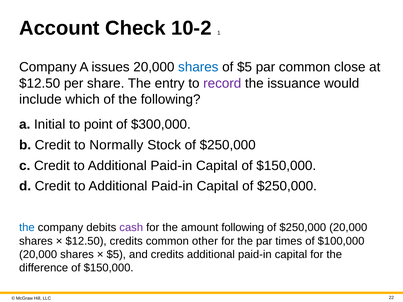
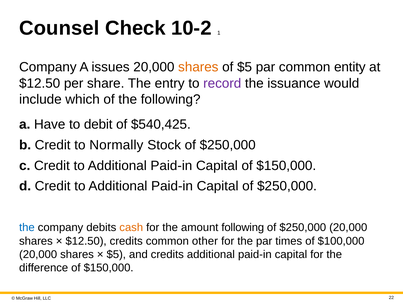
Account: Account -> Counsel (59, 28)
shares colour: blue -> orange (198, 67)
close: close -> entity (350, 67)
Initial: Initial -> Have (50, 125)
point: point -> debit (98, 125)
$300,000: $300,000 -> $540,425 (161, 125)
cash colour: purple -> orange (131, 228)
